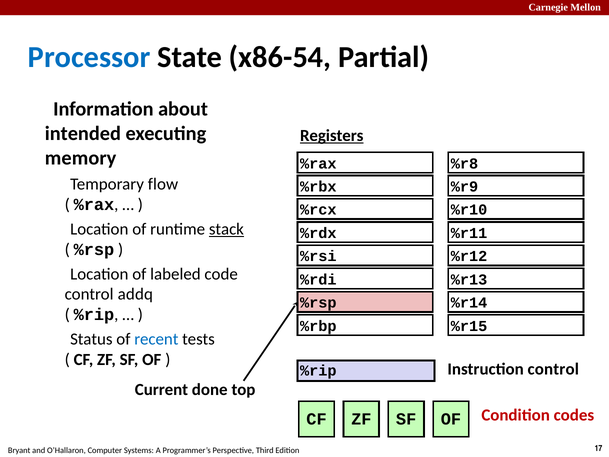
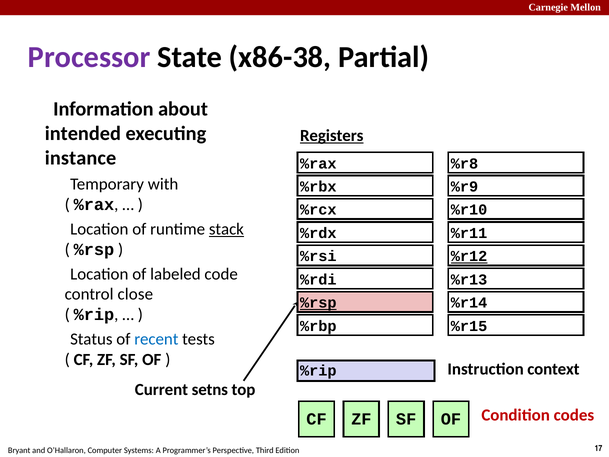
Processor colour: blue -> purple (89, 57)
x86-54: x86-54 -> x86-38 (280, 57)
memory: memory -> instance (81, 158)
flow: flow -> with (163, 184)
%r12 underline: none -> present (469, 256)
addq: addq -> close (135, 294)
%rsp underline: none -> present (318, 303)
Instruction control: control -> context (553, 369)
done: done -> setns (210, 389)
